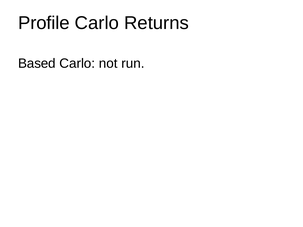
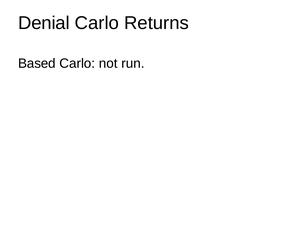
Profile: Profile -> Denial (44, 23)
